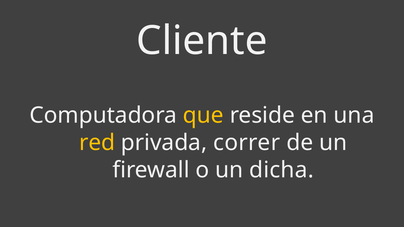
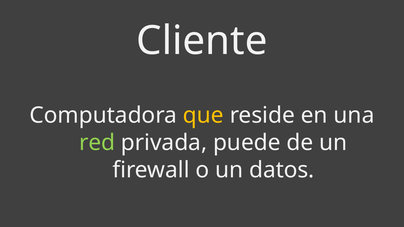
red colour: yellow -> light green (97, 143)
correr: correr -> puede (247, 143)
dicha: dicha -> datos (282, 170)
